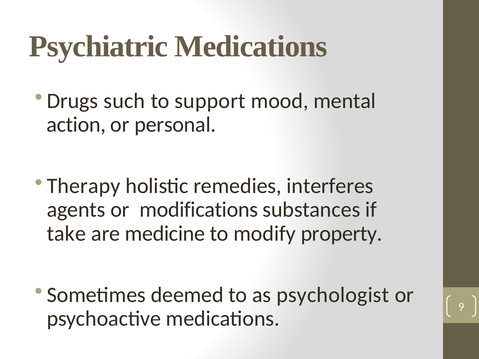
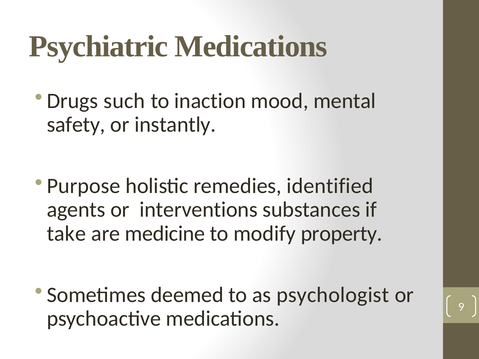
support: support -> inaction (210, 101)
action: action -> safety (76, 125)
personal: personal -> instantly (175, 125)
Therapy: Therapy -> Purpose (84, 186)
interferes: interferes -> identified (330, 186)
modifications: modifications -> interventions (199, 210)
